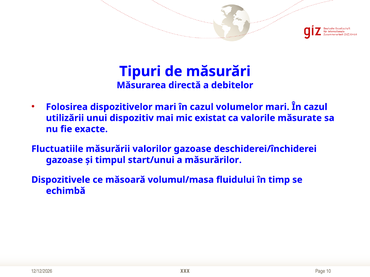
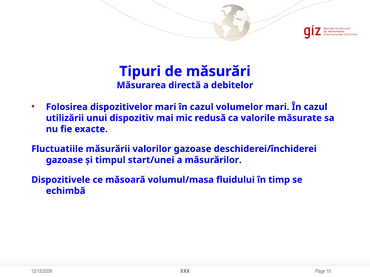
existat: existat -> redusă (210, 118)
start/unui: start/unui -> start/unei (151, 160)
